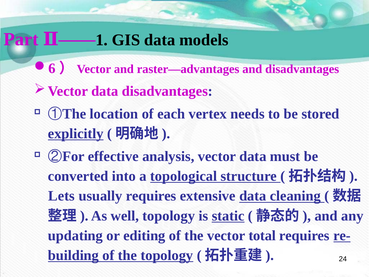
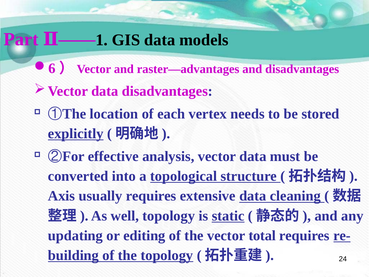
Lets: Lets -> Axis (61, 196)
